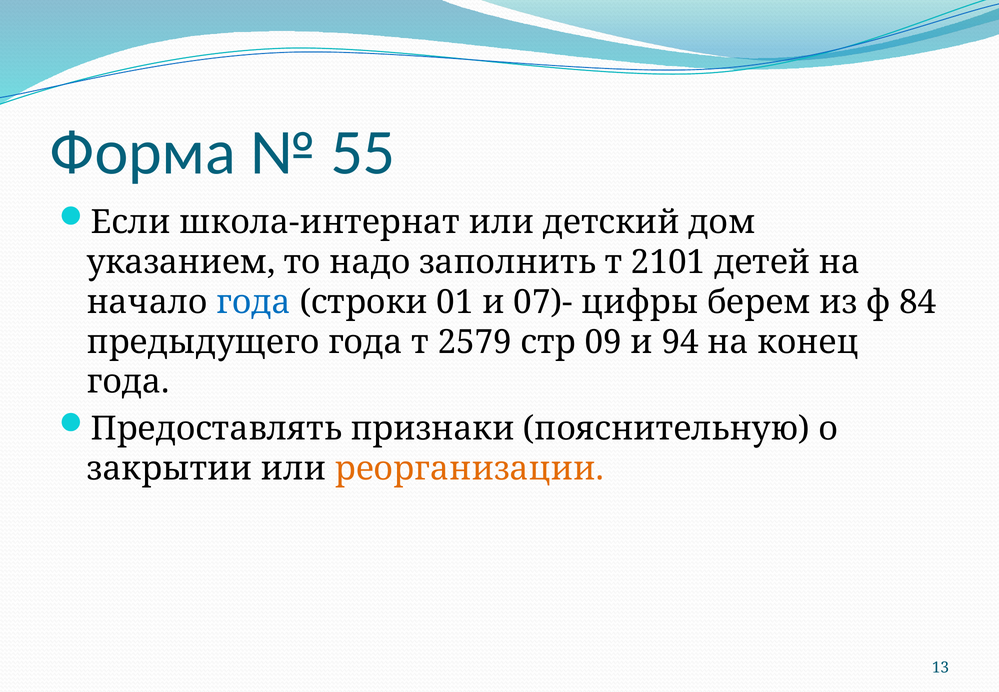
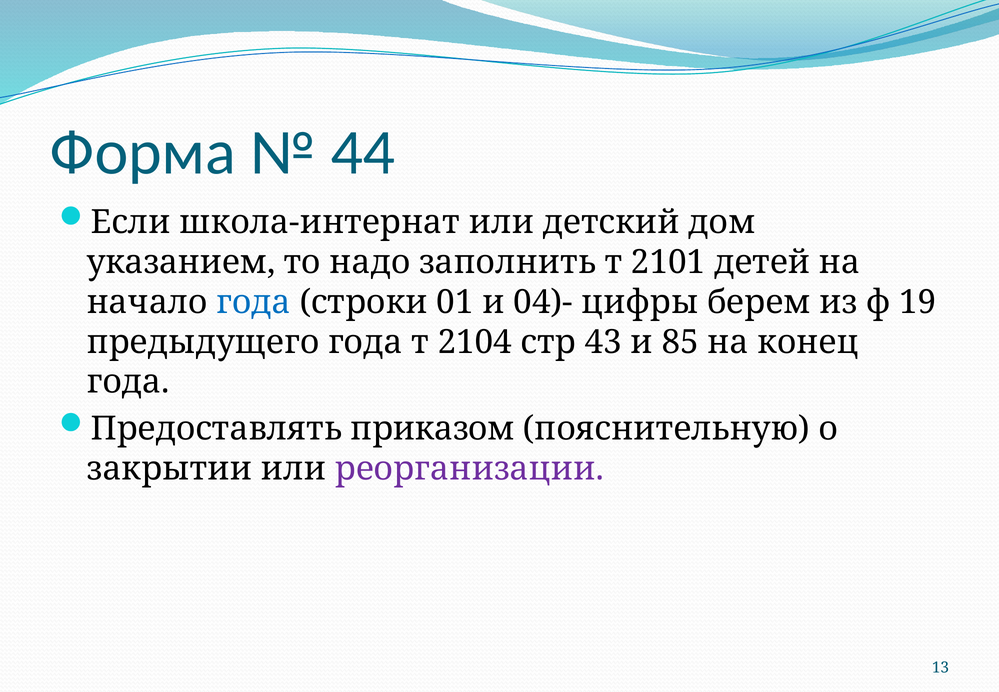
55: 55 -> 44 (363, 152)
07)-: 07)- -> 04)- (543, 302)
84: 84 -> 19 (918, 302)
2579: 2579 -> 2104 (475, 342)
09: 09 -> 43 (603, 342)
94: 94 -> 85 (680, 342)
признаки: признаки -> приказом (433, 428)
реорганизации colour: orange -> purple (470, 468)
